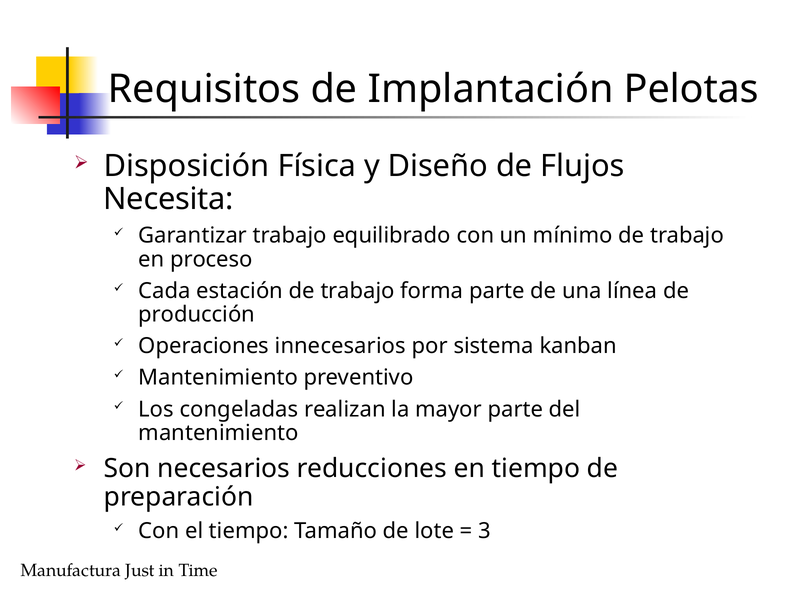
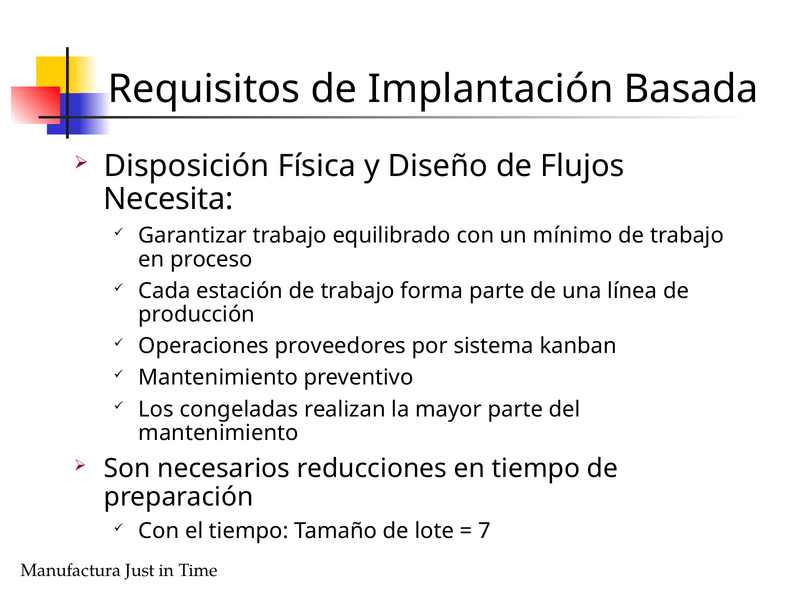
Pelotas: Pelotas -> Basada (691, 89)
innecesarios: innecesarios -> proveedores (340, 346)
3: 3 -> 7 (485, 531)
